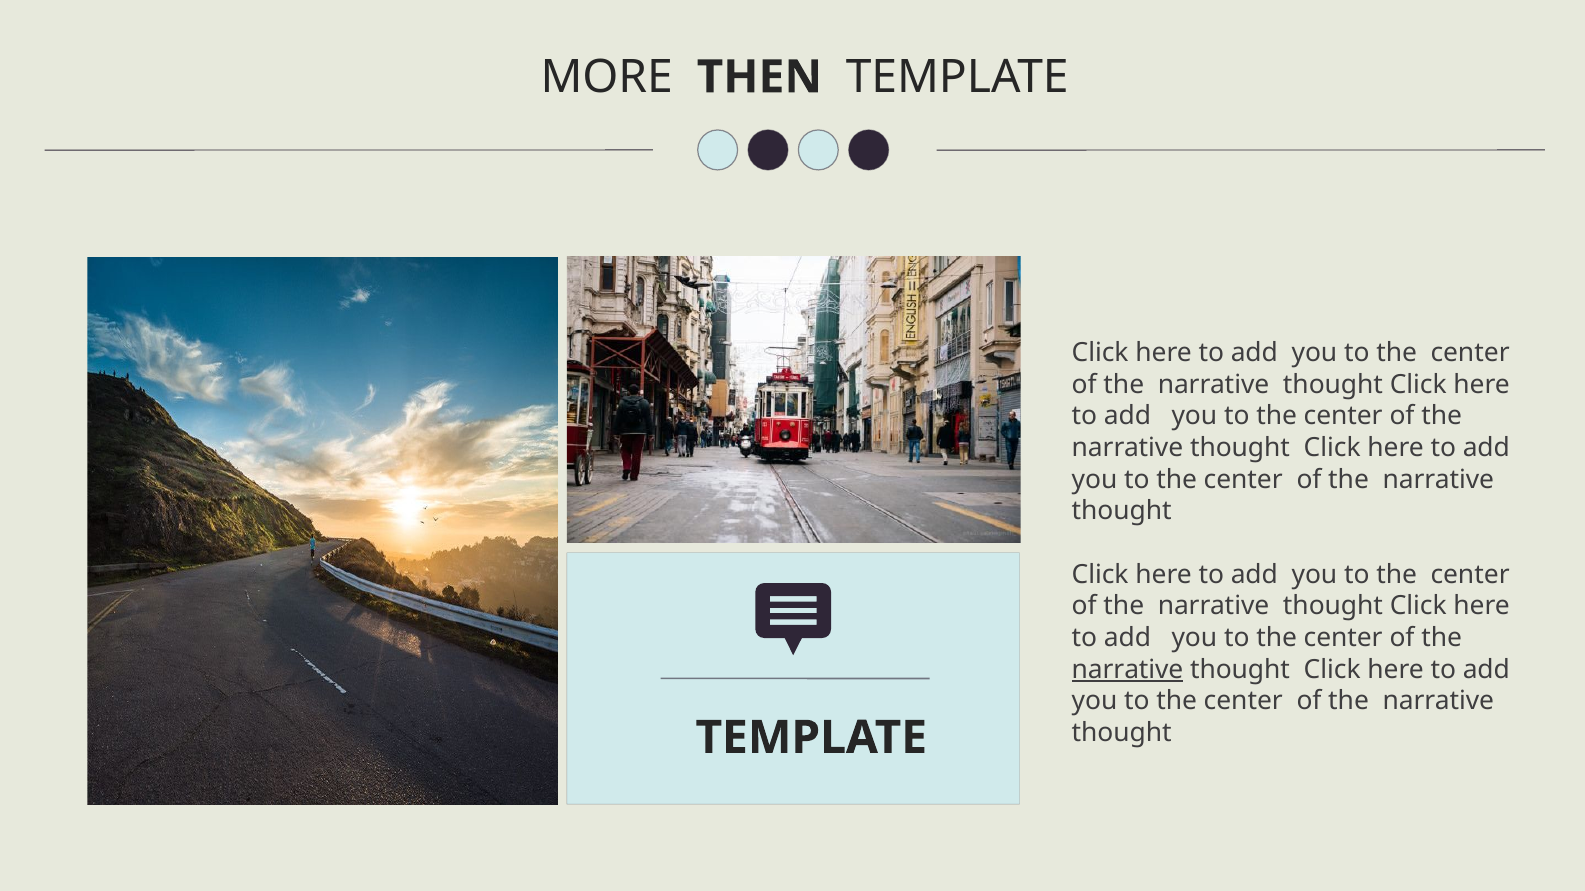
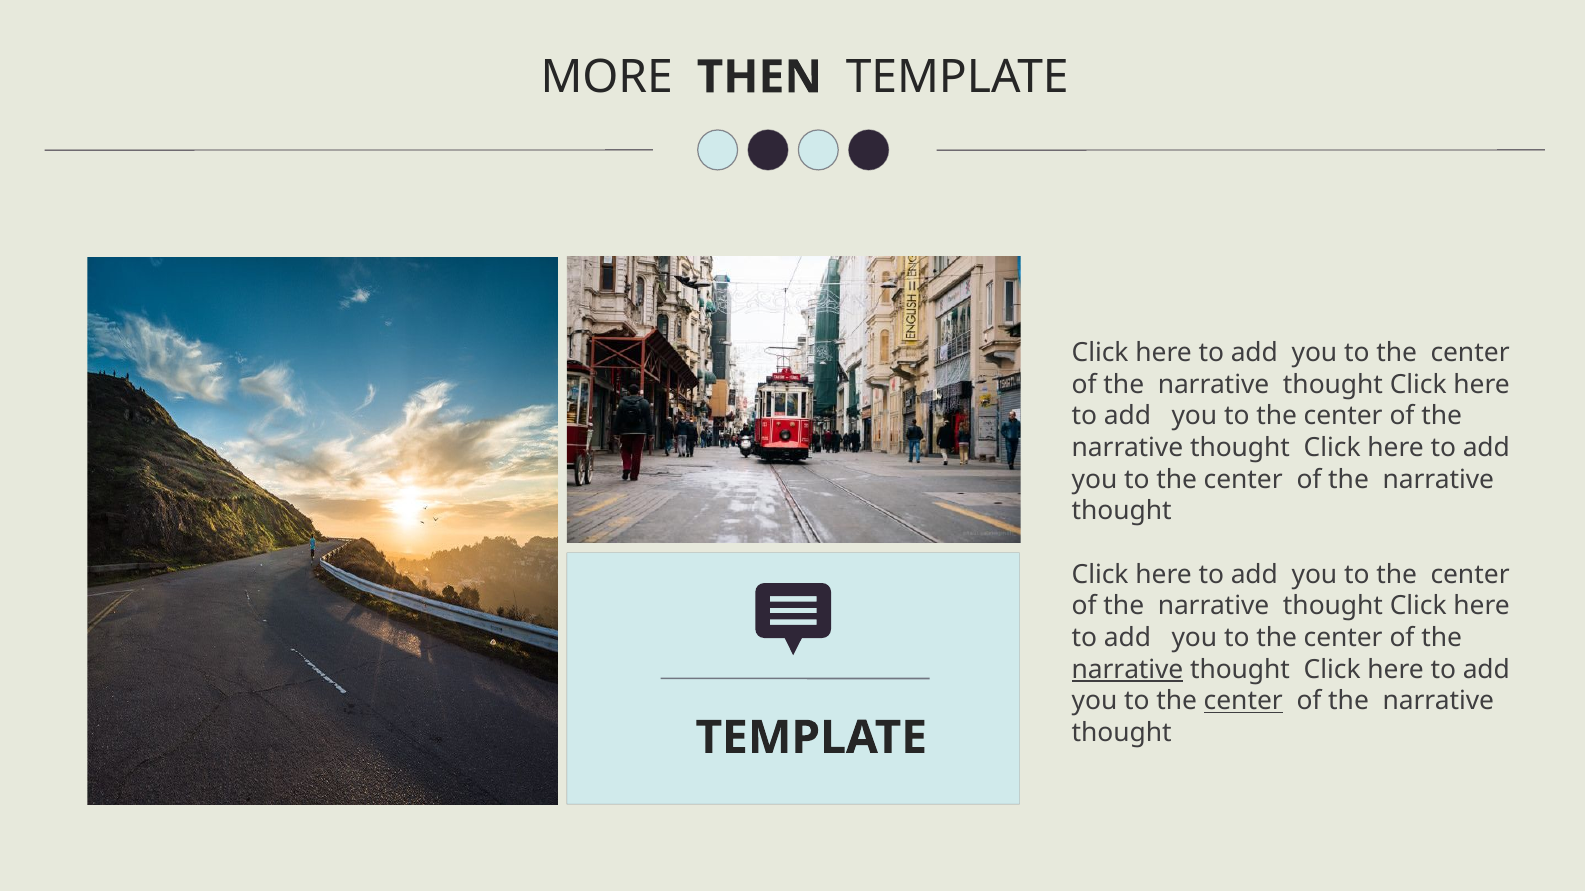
center underline: none -> present (1243, 702)
